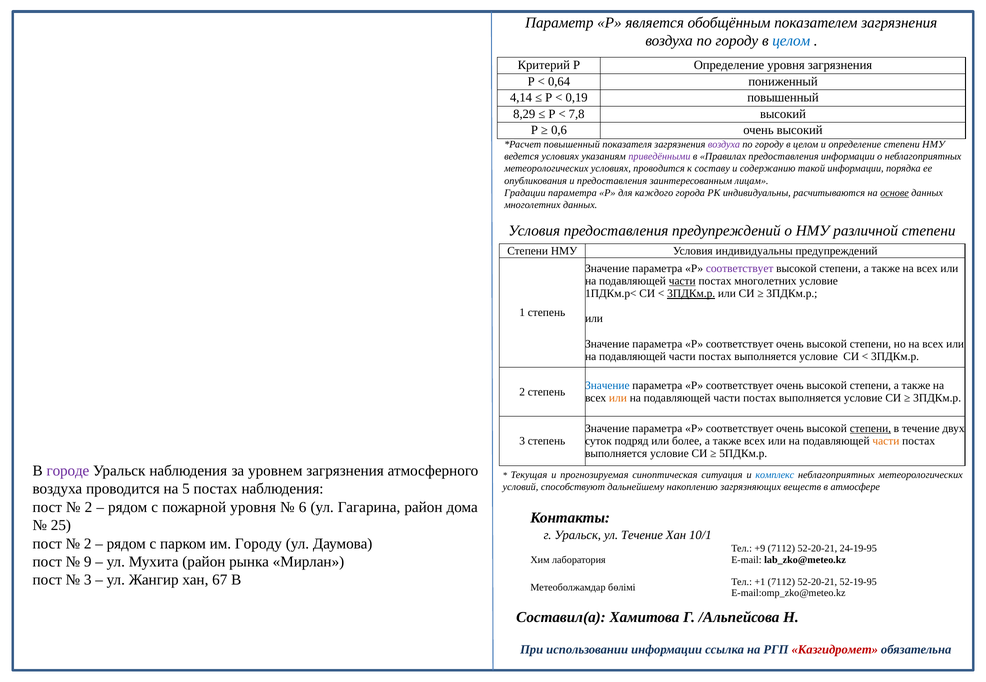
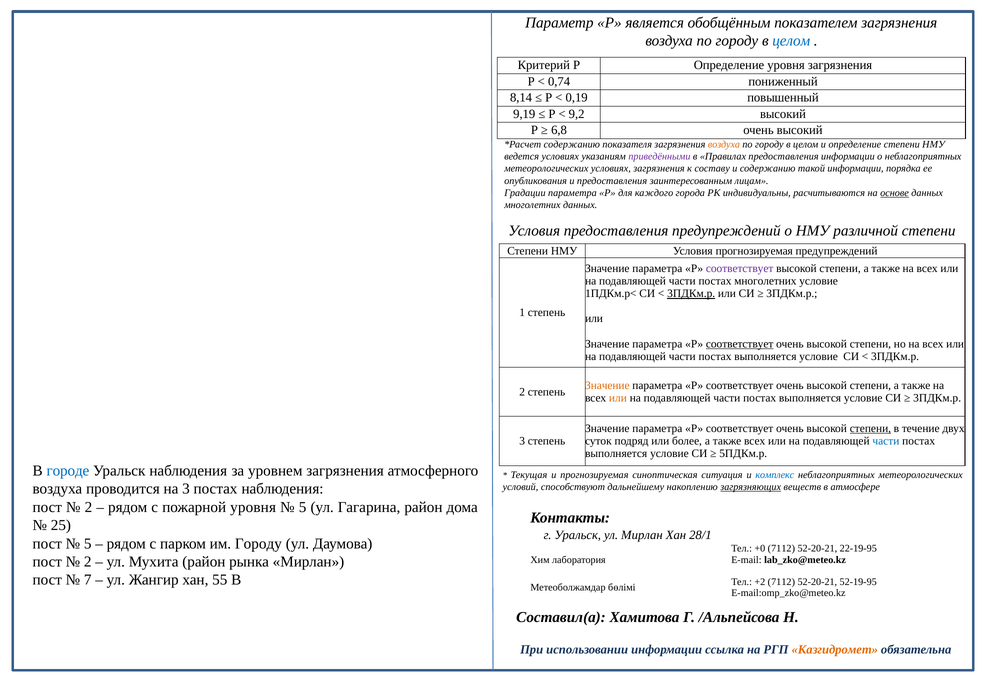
0,64: 0,64 -> 0,74 (559, 82)
4,14: 4,14 -> 8,14 (521, 98)
8,29: 8,29 -> 9,19 (524, 114)
7,8: 7,8 -> 9,2 (577, 114)
0,6: 0,6 -> 6,8 (559, 130)
повышенный: повышенный -> содержанию (572, 145)
воздуха colour: purple -> orange (724, 145)
условиях проводится: проводится -> загрязнения (659, 169)
Условия индивидуальны: индивидуальны -> прогнозируемая (754, 251)
части underline: present -> none (682, 281)
соответствует underline: none -> present (740, 344)
Значение colour: blue -> orange (607, 386)
части colour: orange -> blue (886, 441)
городе colour: purple -> blue (68, 471)
на 5: 5 -> 3 (186, 489)
загрязняющих underline: none -> present (751, 487)
6: 6 -> 5 (303, 508)
ул Течение: Течение -> Мирлан (642, 535)
10/1: 10/1 -> 28/1 (700, 535)
2: 2 -> 5 (88, 544)
+9: +9 -> +0 (760, 549)
24-19-95: 24-19-95 -> 22-19-95 (858, 549)
9: 9 -> 2 (88, 562)
3: 3 -> 7 (88, 580)
67: 67 -> 55 (220, 580)
+1: +1 -> +2 (760, 582)
Казгидромет colour: red -> orange (835, 650)
